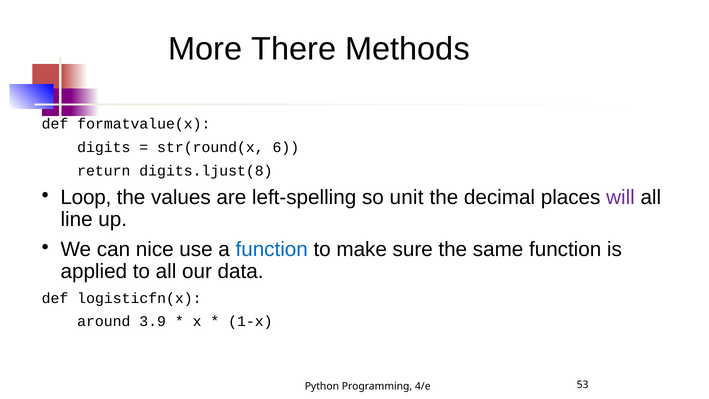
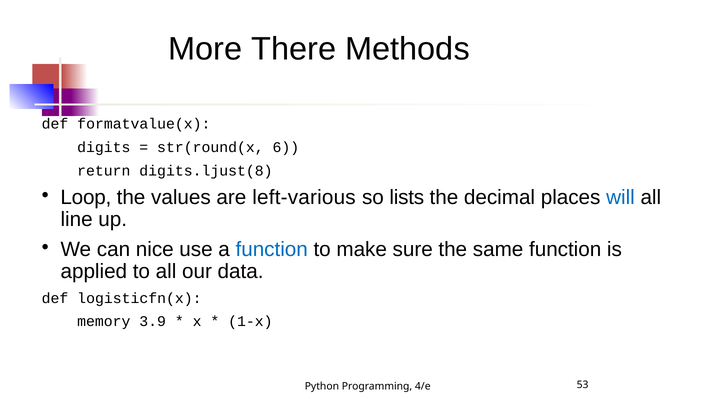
left-spelling: left-spelling -> left-various (304, 197)
unit: unit -> lists (407, 197)
will colour: purple -> blue (620, 197)
around: around -> memory (104, 321)
